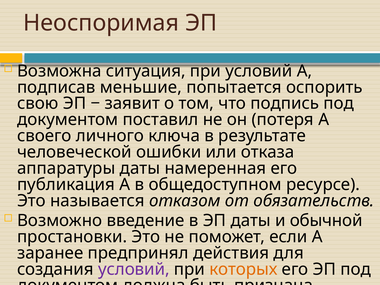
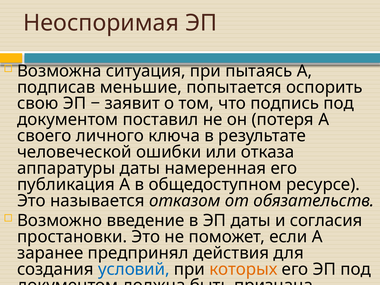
при условий: условий -> пытаясь (259, 71)
обычной: обычной -> согласия (326, 221)
условий colour: purple -> blue (134, 269)
